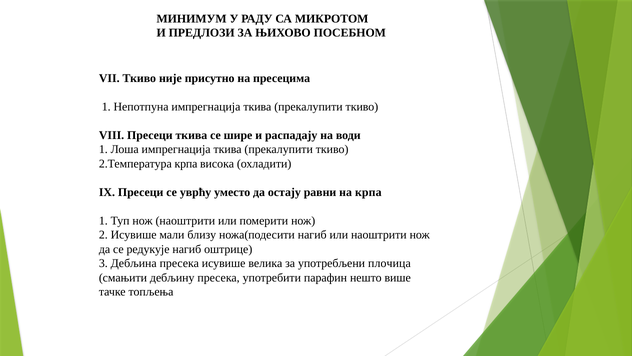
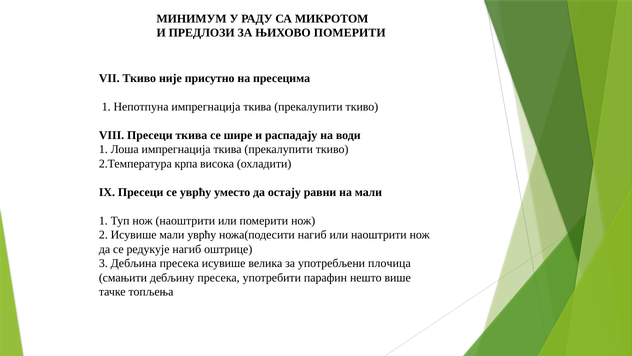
ЊИХОВО ПОСЕБНОМ: ПОСЕБНОМ -> ПОМЕРИТИ (350, 33)
на крпа: крпа -> мали (368, 192)
мали близу: близу -> уврћу (202, 235)
